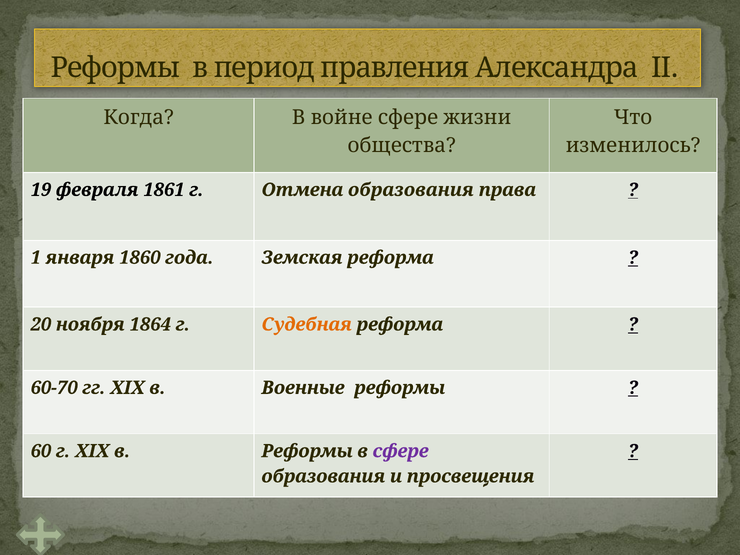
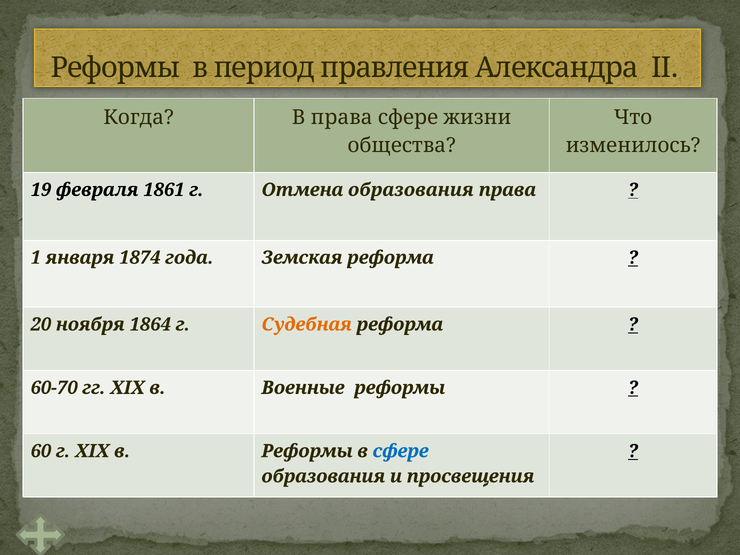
В войне: войне -> права (342, 117)
1860: 1860 -> 1874 (140, 258)
сфере colour: purple -> blue (401, 451)
